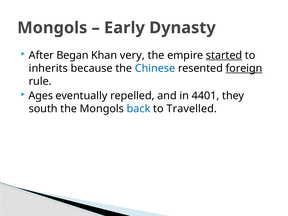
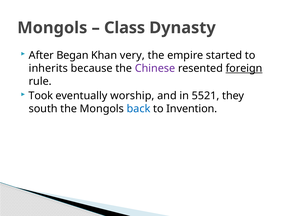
Early: Early -> Class (125, 28)
started underline: present -> none (224, 55)
Chinese colour: blue -> purple (155, 68)
Ages: Ages -> Took (41, 96)
repelled: repelled -> worship (132, 96)
4401: 4401 -> 5521 (206, 96)
Travelled: Travelled -> Invention (192, 109)
